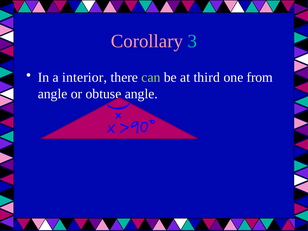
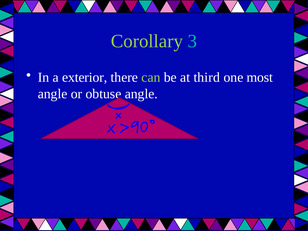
Corollary colour: pink -> light green (147, 41)
interior: interior -> exterior (85, 77)
from: from -> most (260, 77)
